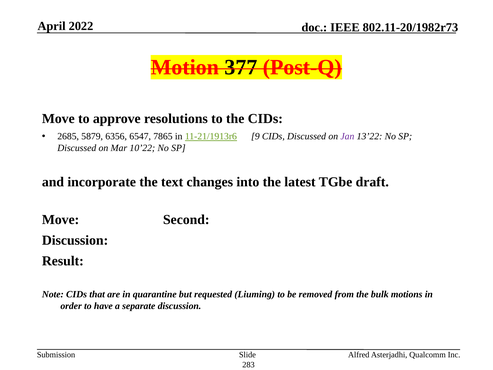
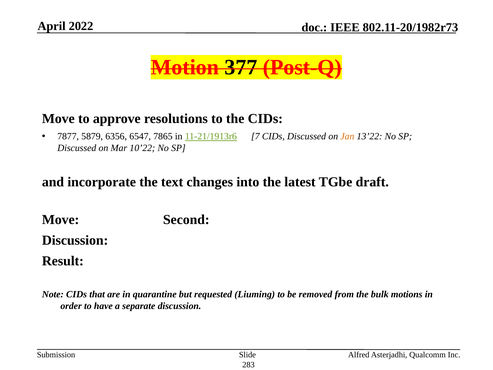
2685: 2685 -> 7877 (68, 136)
9: 9 -> 7 (255, 136)
Jan colour: purple -> orange (347, 136)
